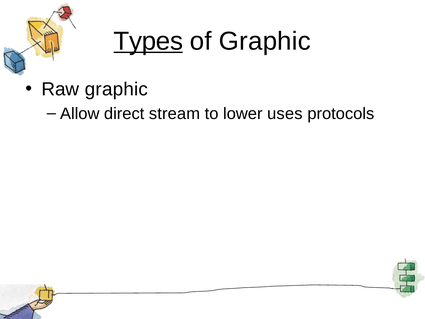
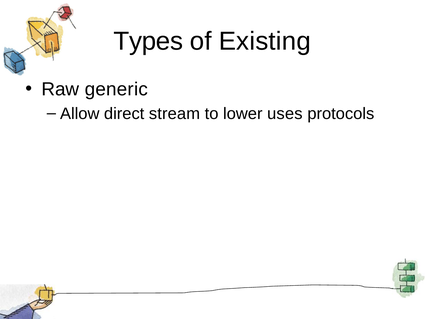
Types underline: present -> none (148, 41)
of Graphic: Graphic -> Existing (265, 41)
Raw graphic: graphic -> generic (116, 89)
